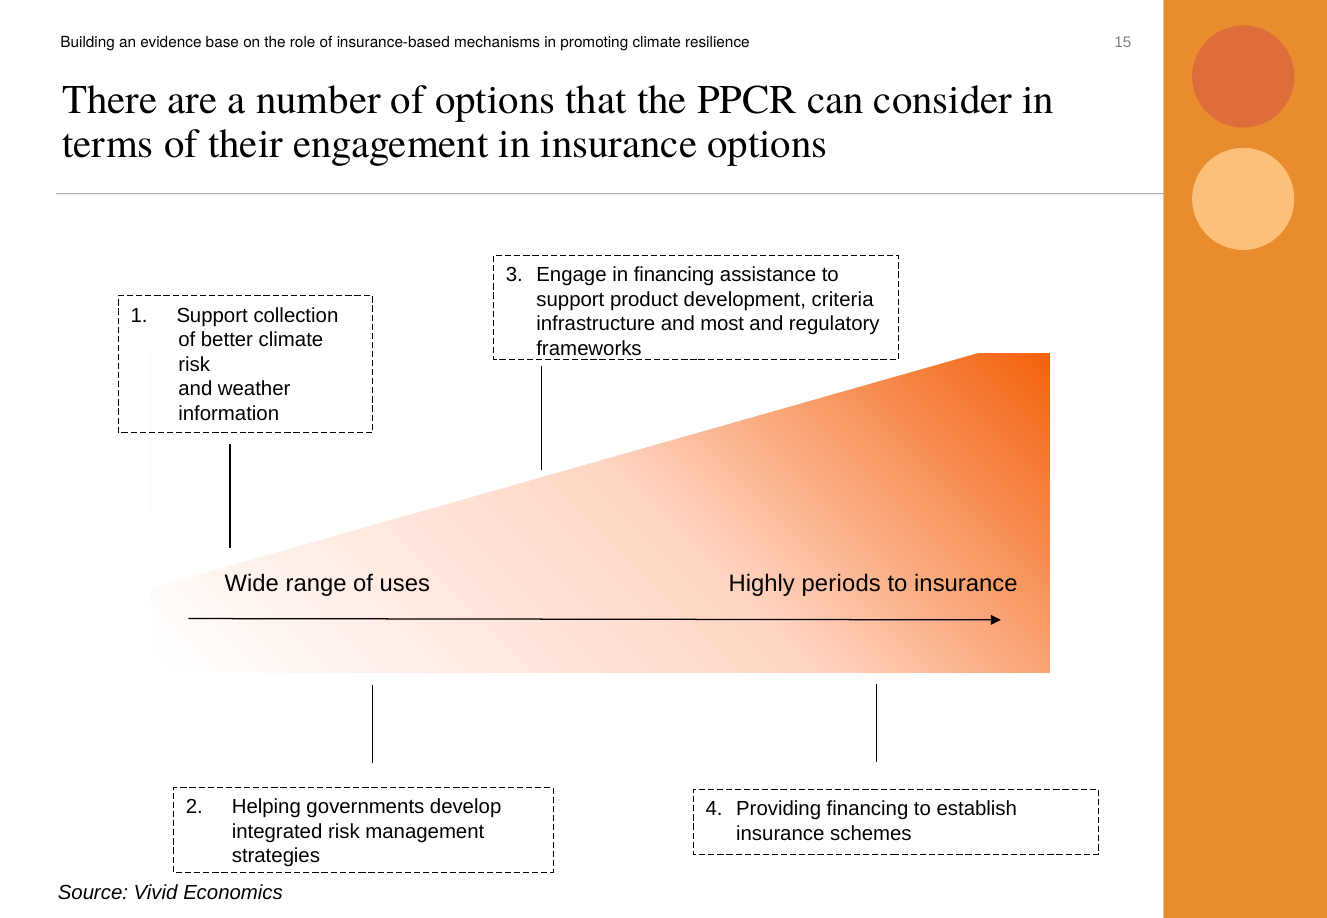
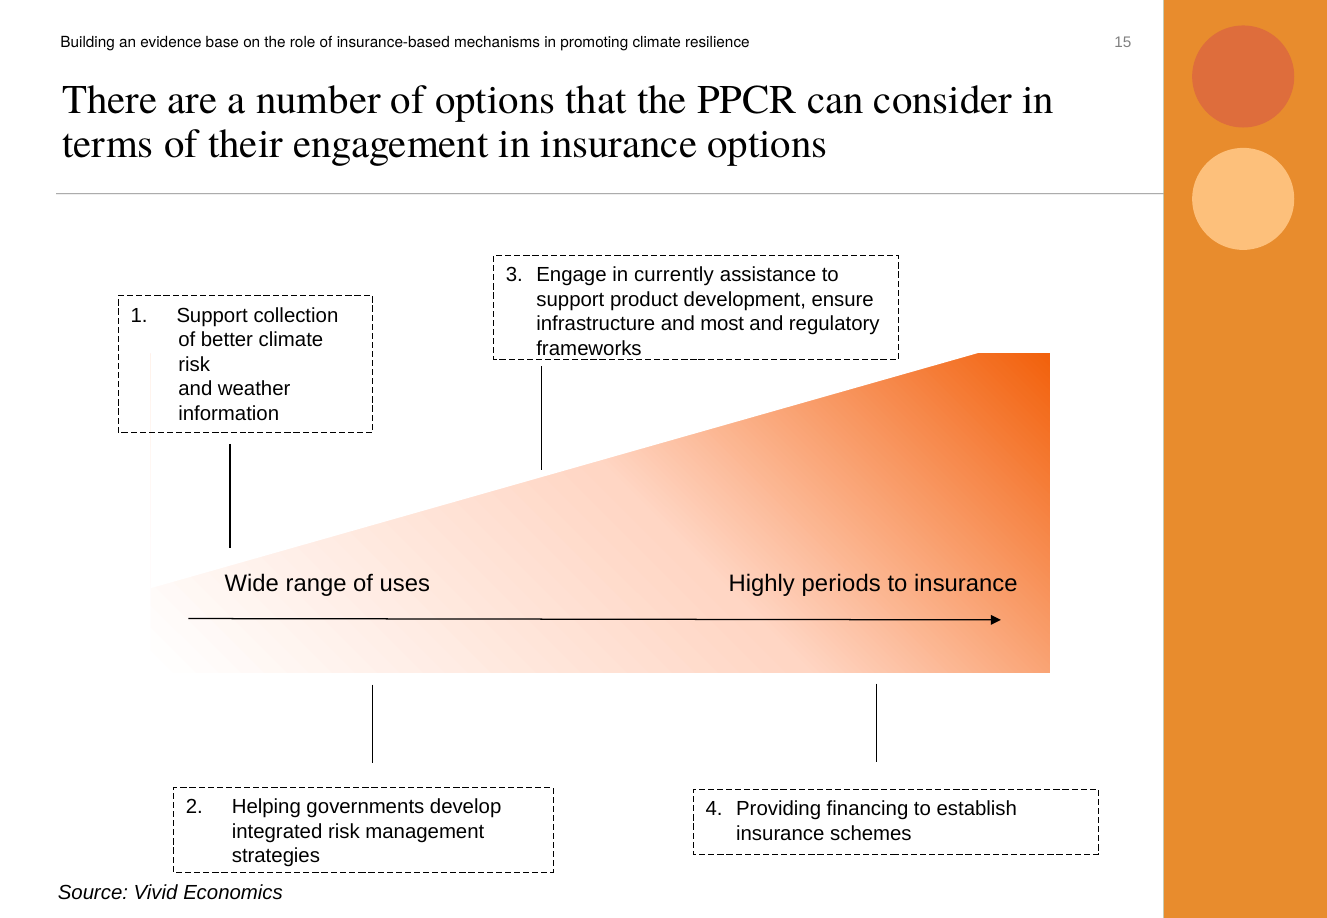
in financing: financing -> currently (674, 275)
criteria: criteria -> ensure (843, 300)
